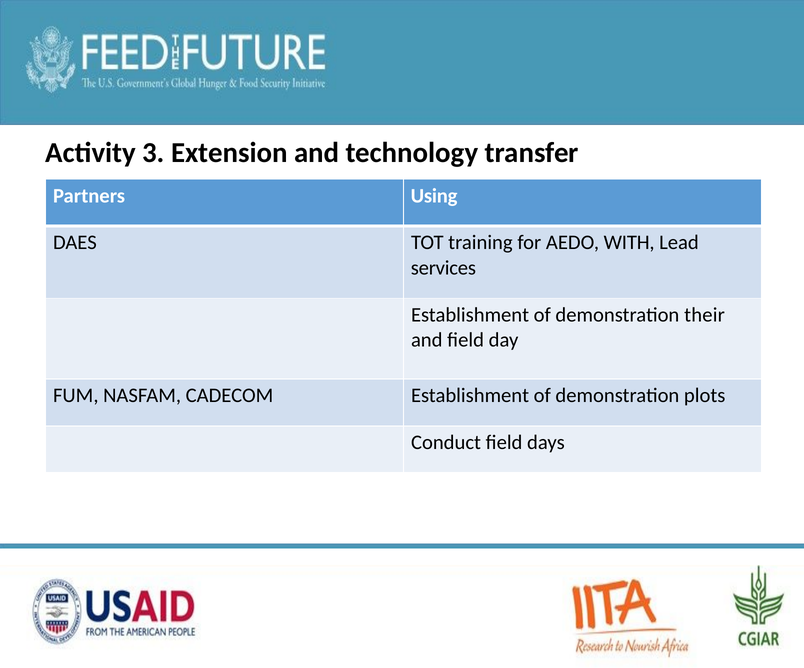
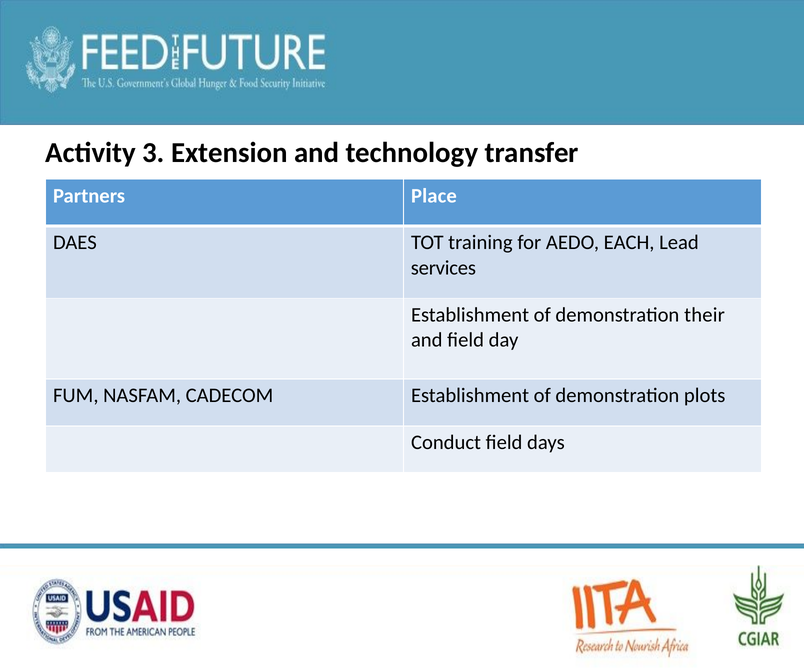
Using: Using -> Place (434, 196)
WITH: WITH -> EACH (629, 243)
